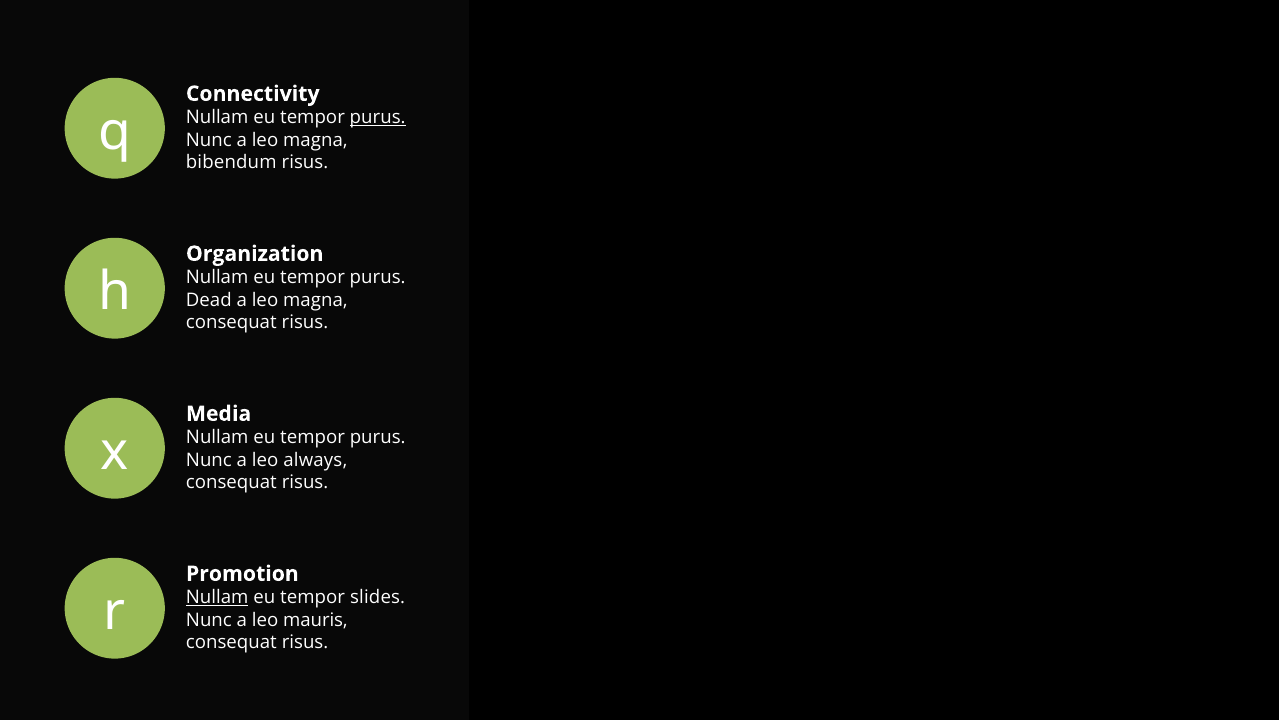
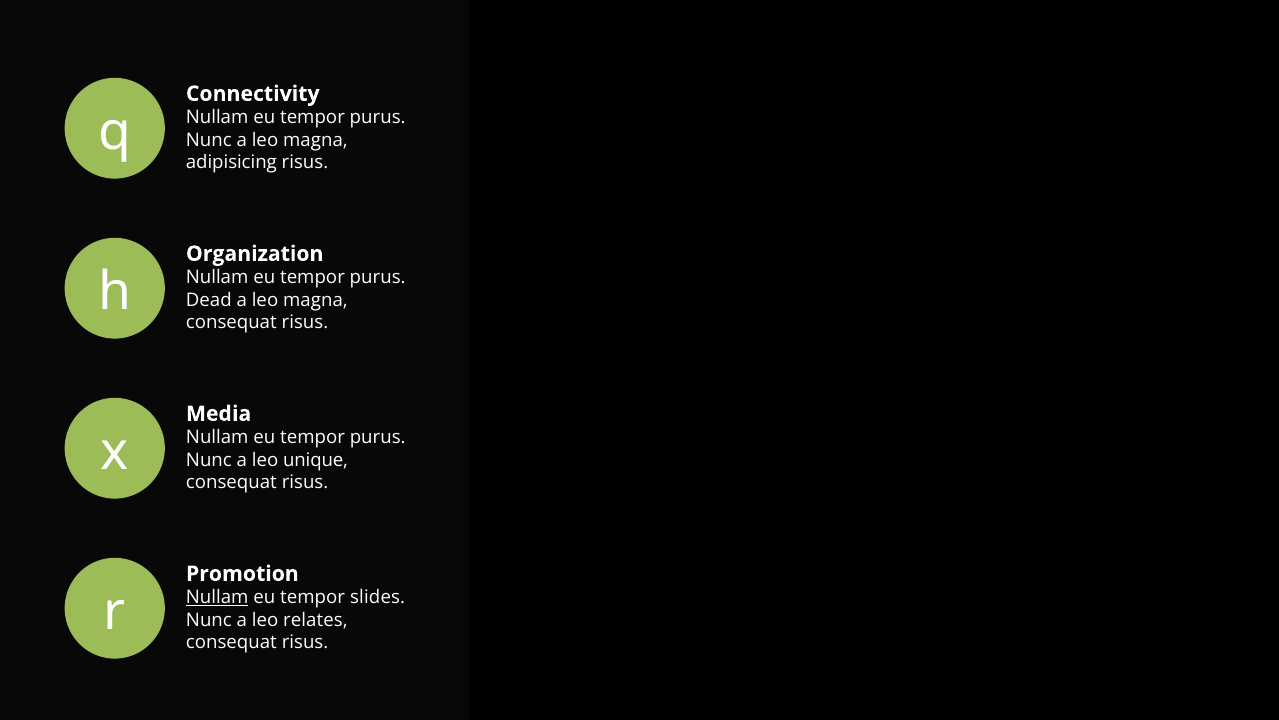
purus underline: present -> none (378, 117)
bibendum: bibendum -> adipisicing (231, 162)
always: always -> unique (316, 460)
mauris: mauris -> relates (315, 620)
